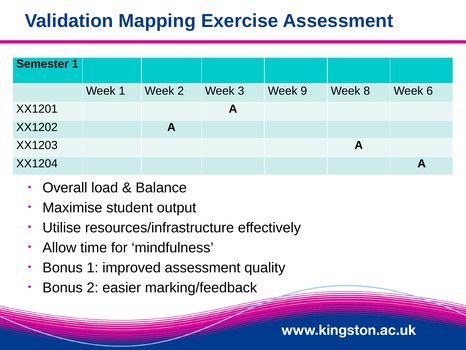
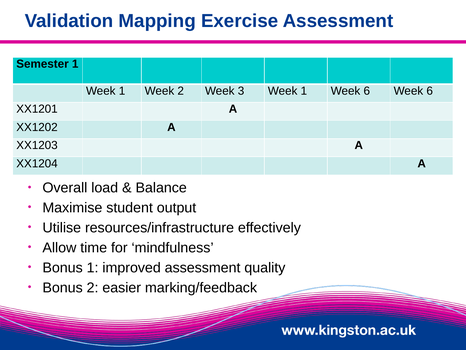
3 Week 9: 9 -> 1 (304, 91)
8: 8 -> 6 (367, 91)
